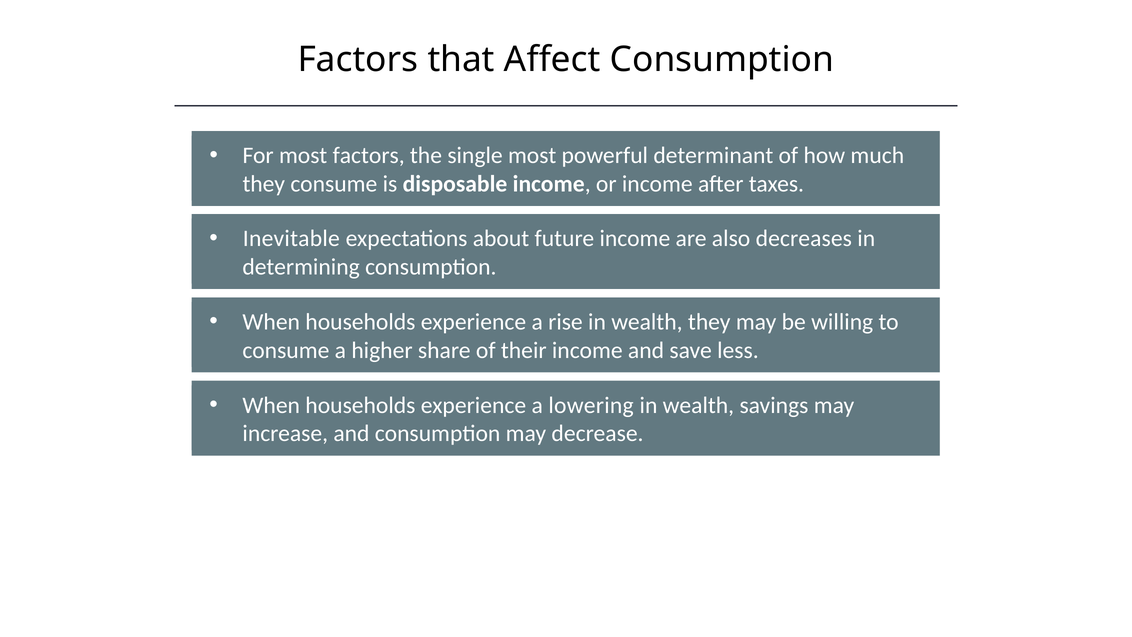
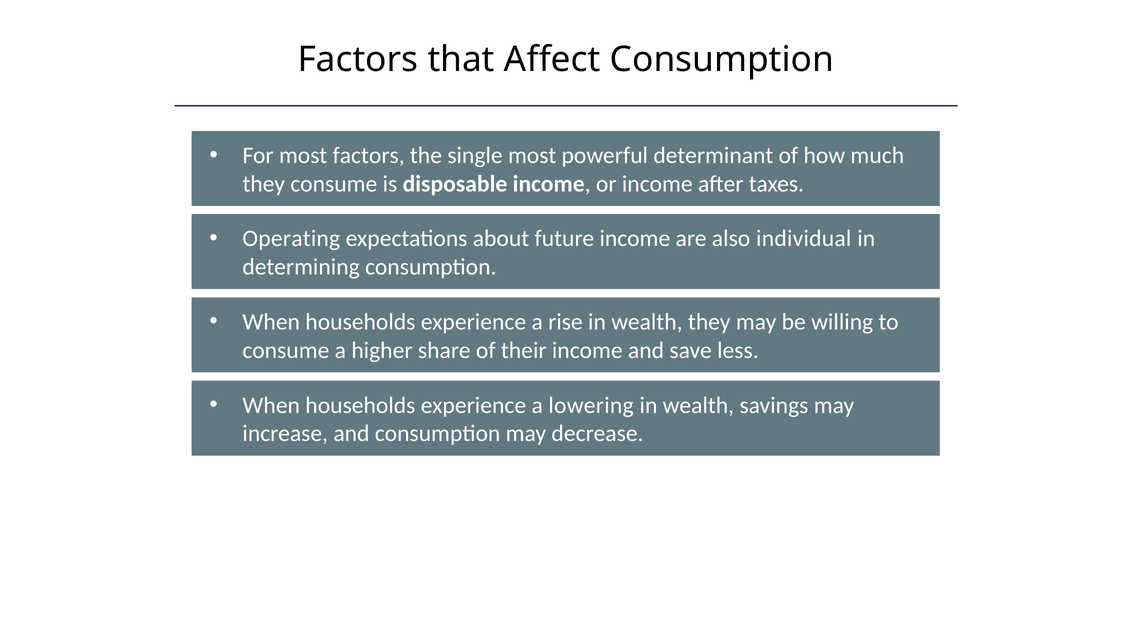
Inevitable: Inevitable -> Operating (291, 238)
decreases: decreases -> individual (804, 238)
